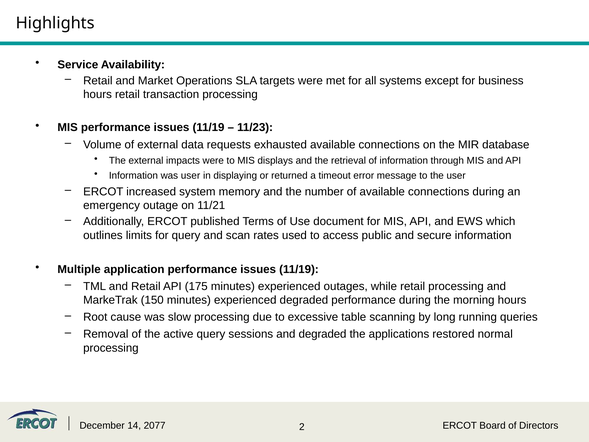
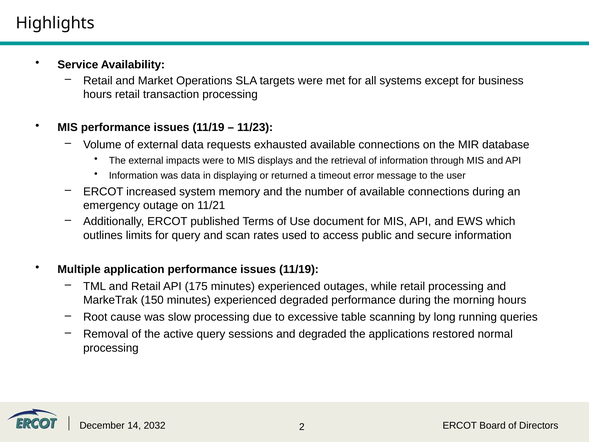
was user: user -> data (191, 175)
2077: 2077 -> 2032 (155, 426)
